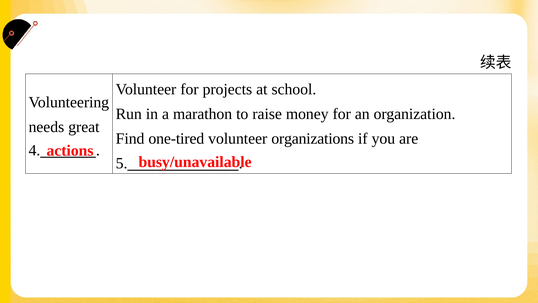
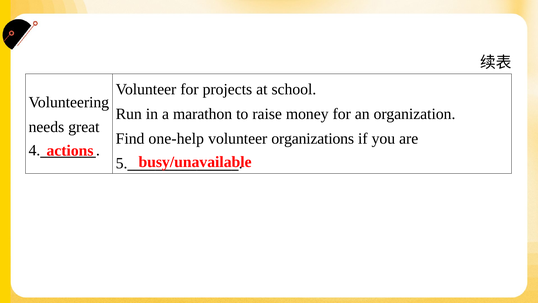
one-tired: one-tired -> one-help (176, 138)
